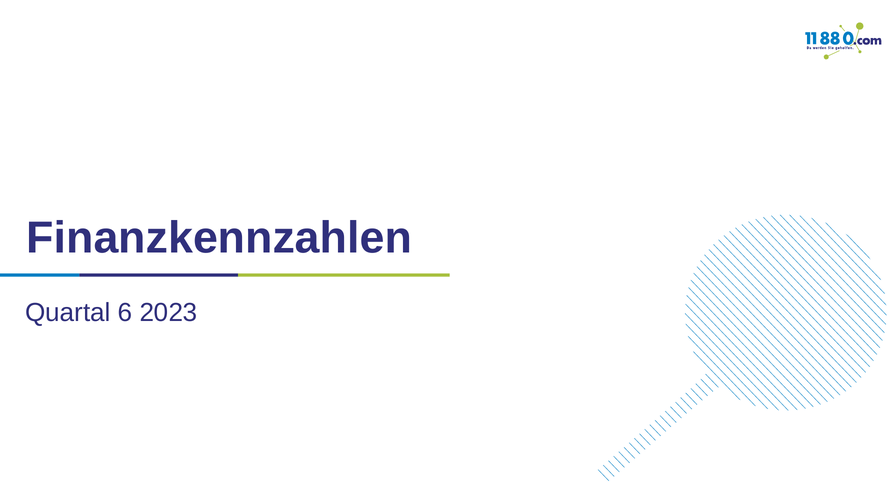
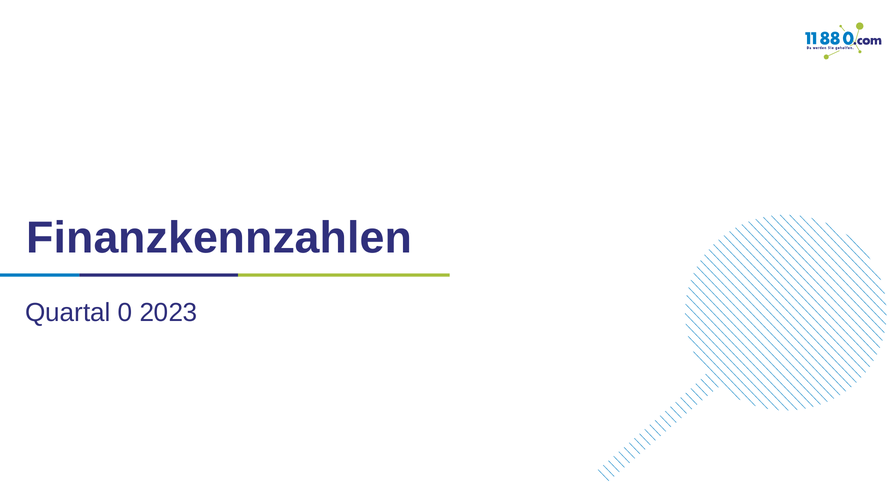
6: 6 -> 0 (125, 313)
